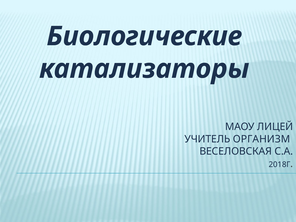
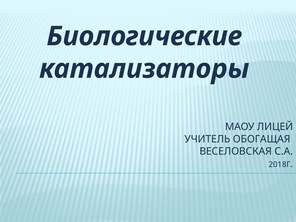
ОРГАНИЗМ: ОРГАНИЗМ -> ОБОГАЩАЯ (262, 139)
